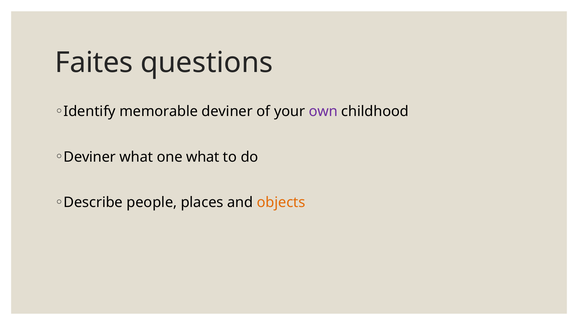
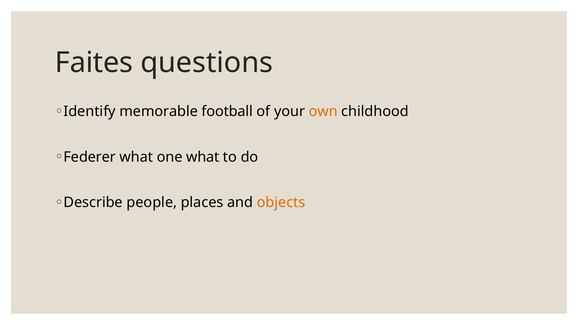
memorable deviner: deviner -> football (227, 112)
own colour: purple -> orange (323, 112)
Deviner: Deviner -> Federer (90, 157)
